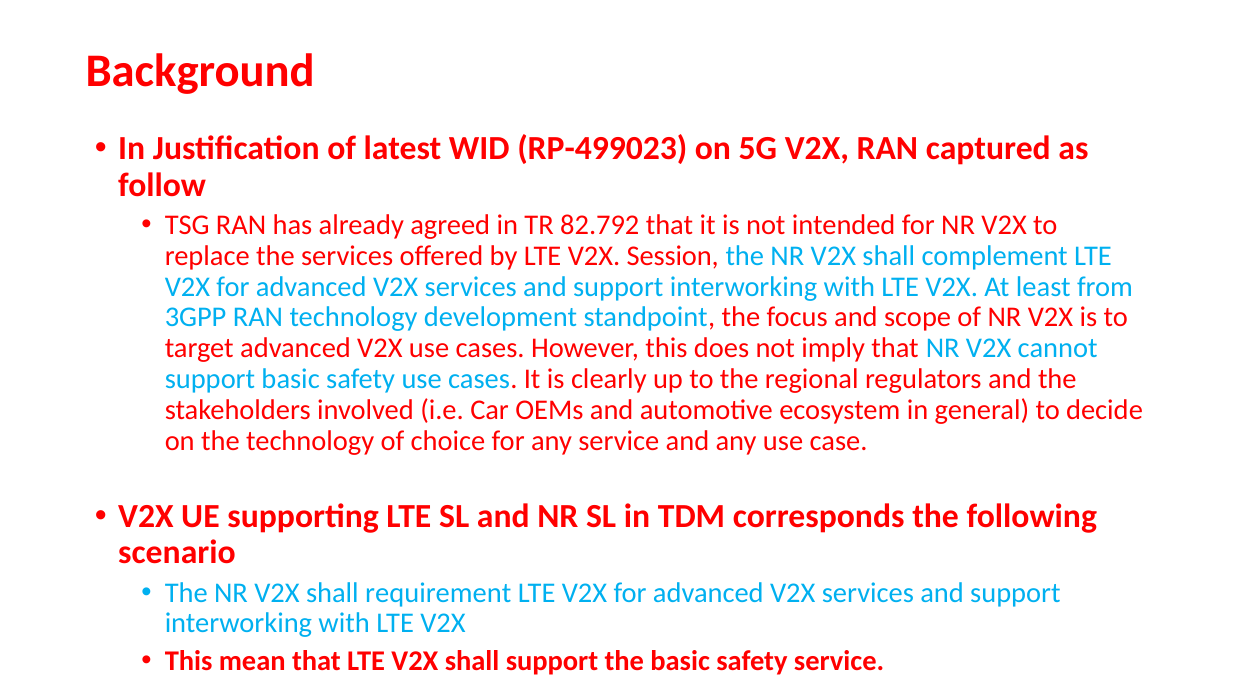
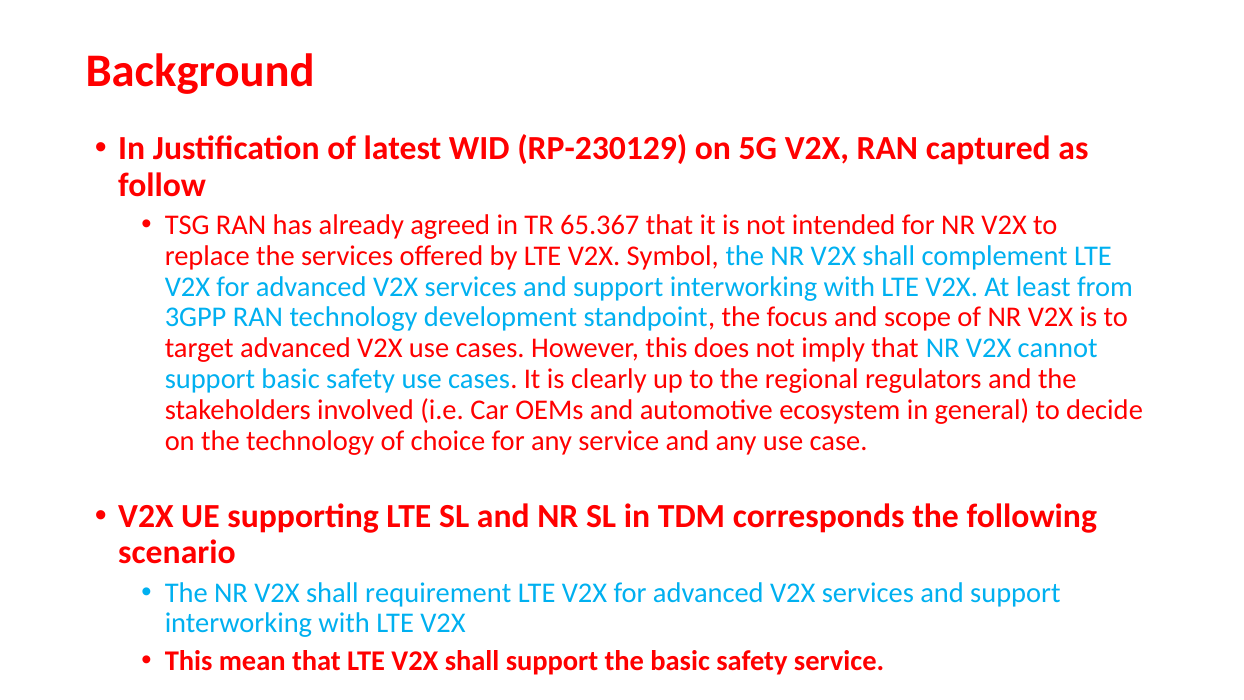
RP-499023: RP-499023 -> RP-230129 (602, 149)
82.792: 82.792 -> 65.367 (600, 225)
Session: Session -> Symbol (673, 256)
